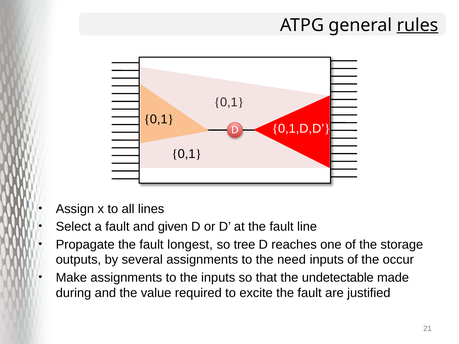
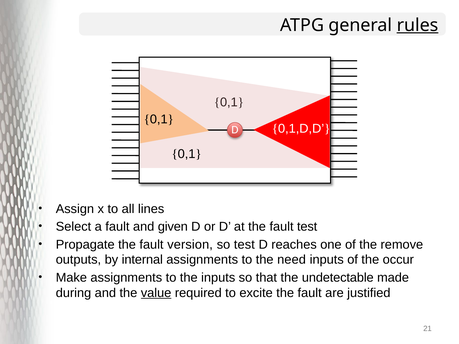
fault line: line -> test (307, 227)
longest: longest -> version (190, 245)
so tree: tree -> test (244, 245)
storage: storage -> remove (402, 245)
several: several -> internal (142, 260)
value underline: none -> present (156, 293)
